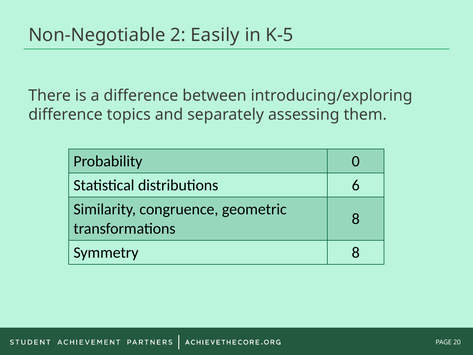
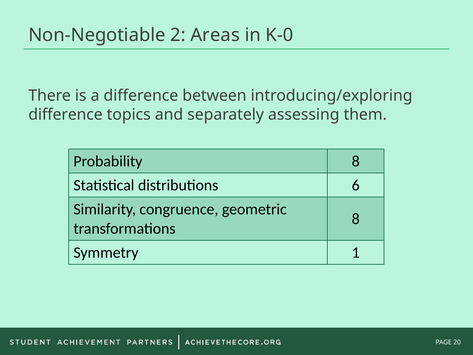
Easily: Easily -> Areas (215, 35)
K-5: K-5 -> K-0 (280, 35)
Probability 0: 0 -> 8 (356, 161)
Symmetry 8: 8 -> 1 (356, 252)
